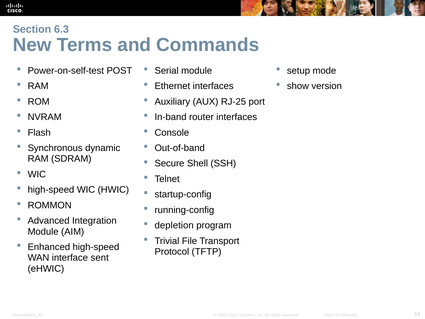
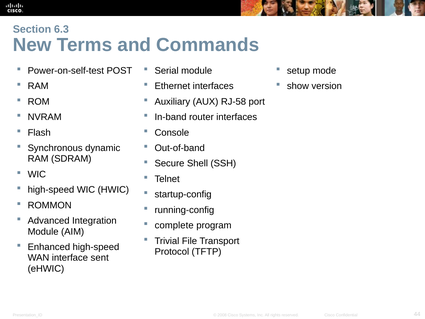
RJ-25: RJ-25 -> RJ-58 (234, 101)
depletion: depletion -> complete (174, 225)
